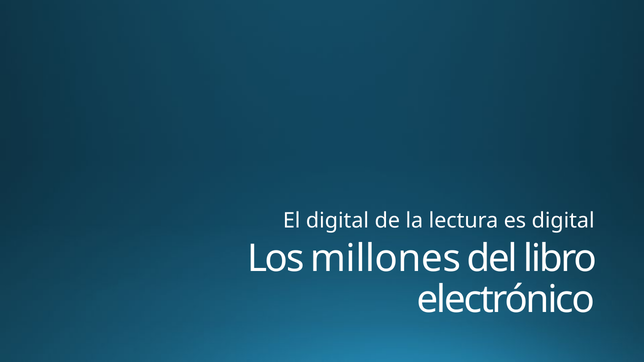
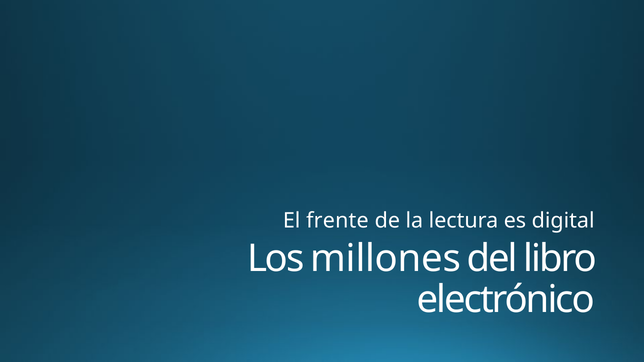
El digital: digital -> frente (337, 221)
